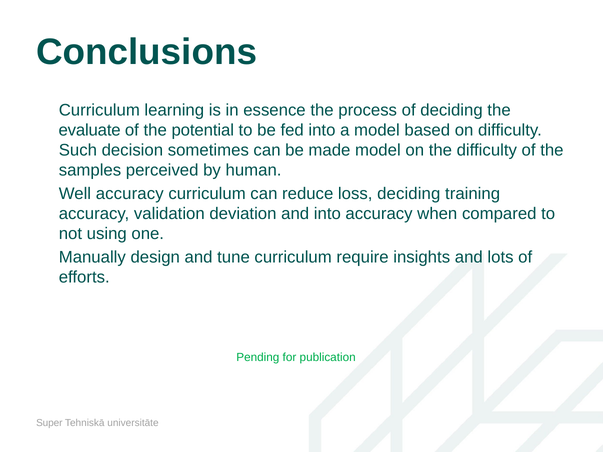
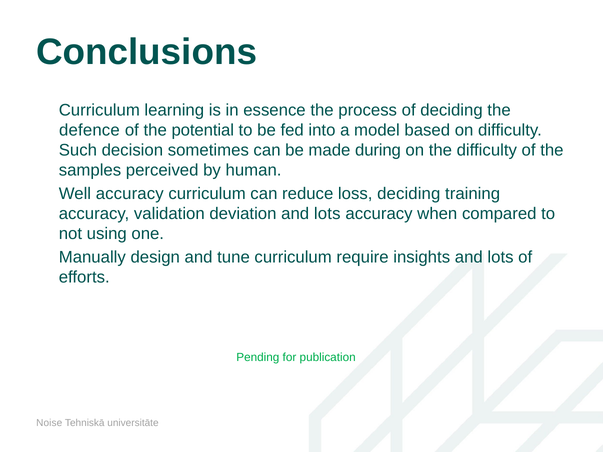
evaluate: evaluate -> defence (89, 130)
made model: model -> during (378, 150)
into: into -> lots (327, 214)
Super: Super -> Noise (49, 423)
